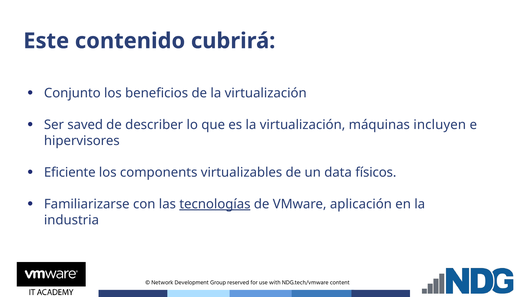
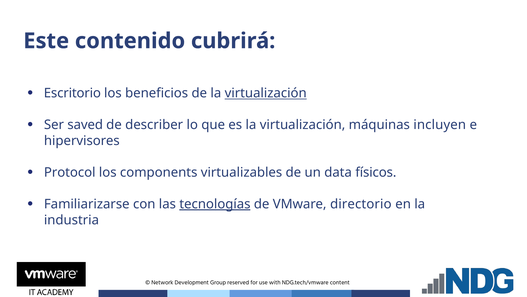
Conjunto: Conjunto -> Escritorio (72, 93)
virtualización underline: none -> present (266, 93)
Eficiente: Eficiente -> Protocol (70, 172)
aplicación: aplicación -> directorio (361, 204)
